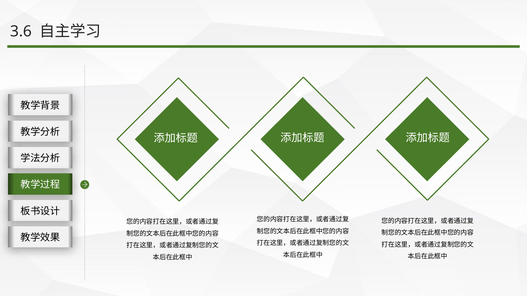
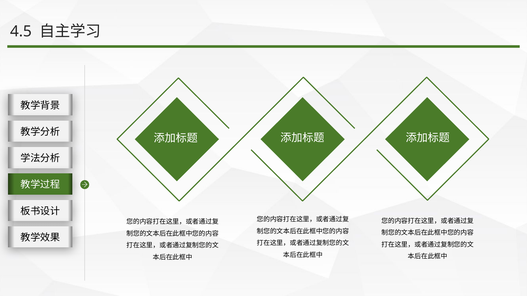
3.6: 3.6 -> 4.5 (21, 32)
